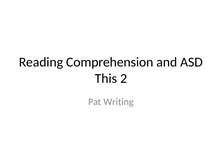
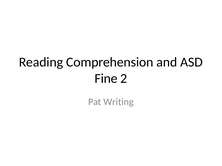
This: This -> Fine (106, 79)
